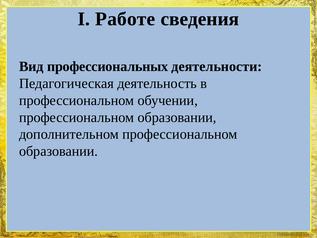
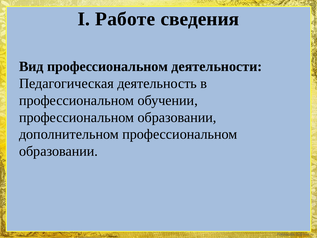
Вид профессиональных: профессиональных -> профессиональном (108, 67)
